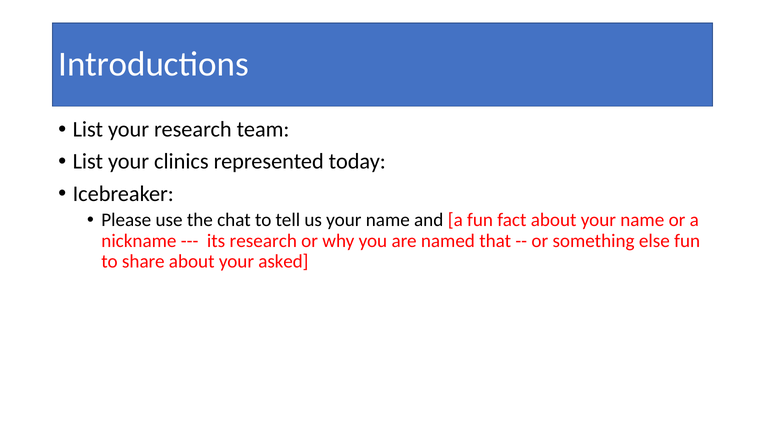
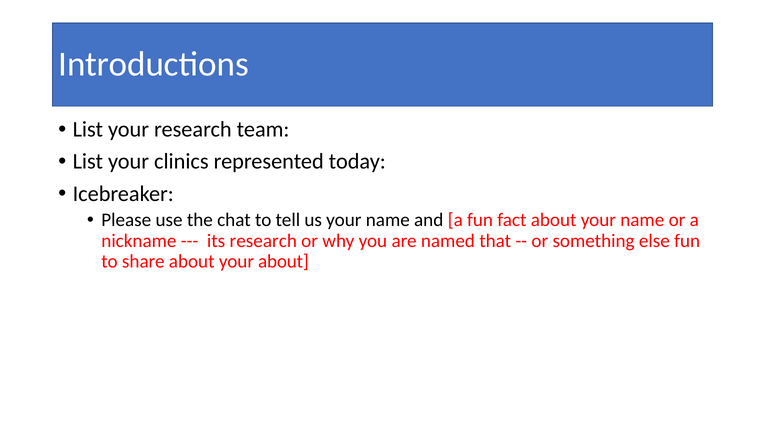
your asked: asked -> about (283, 261)
